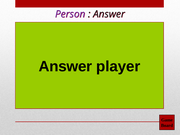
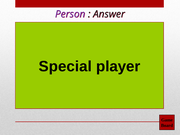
Answer: Answer -> Special (65, 66)
